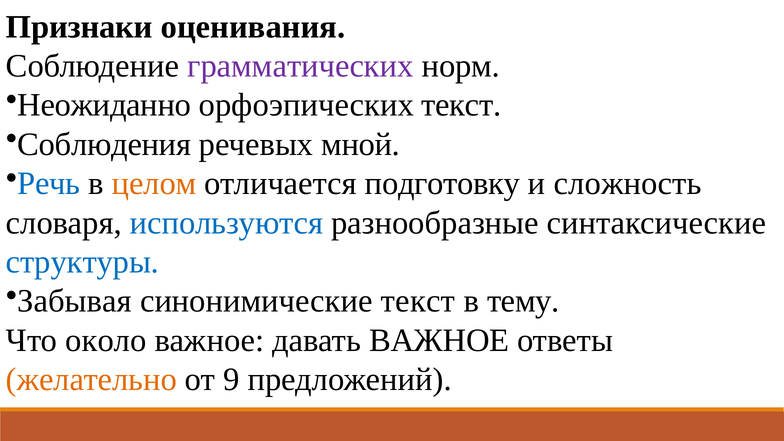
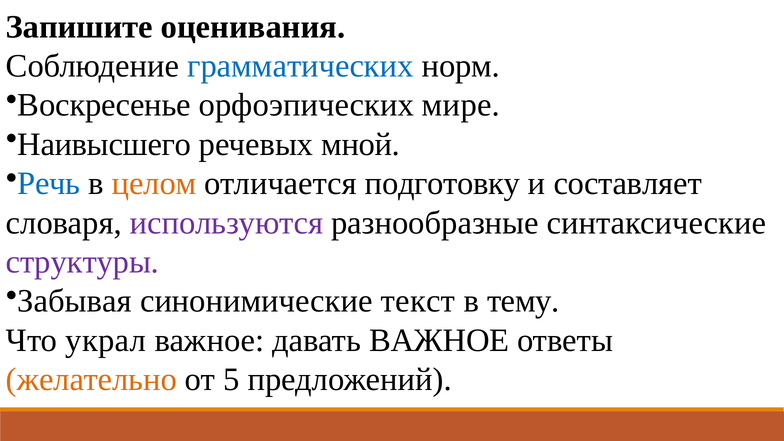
Признаки: Признаки -> Запишите (79, 27)
грамматических colour: purple -> blue (300, 66)
Неожиданно: Неожиданно -> Воскресенье (104, 105)
орфоэпических текст: текст -> мире (461, 105)
Соблюдения: Соблюдения -> Наивысшего (104, 144)
сложность: сложность -> составляет (628, 184)
используются colour: blue -> purple (226, 223)
структуры colour: blue -> purple (83, 262)
около: около -> украл (106, 340)
9: 9 -> 5 (231, 380)
